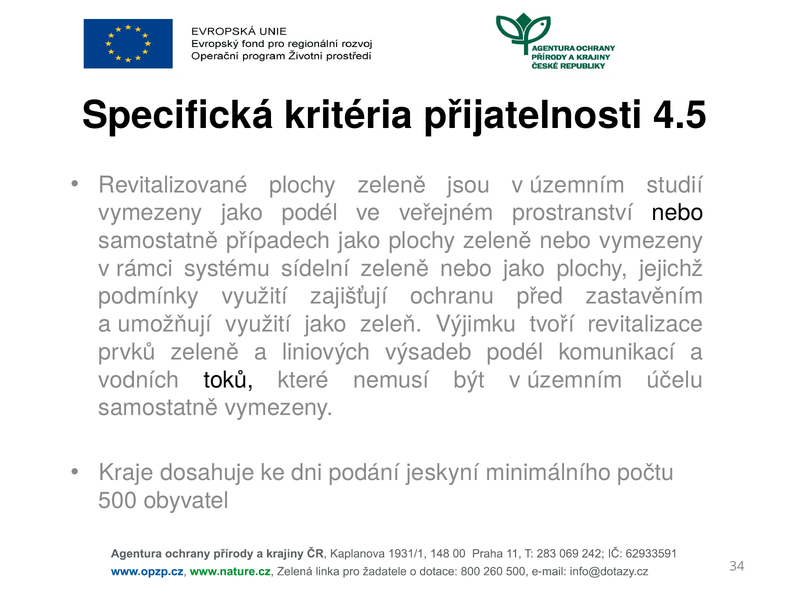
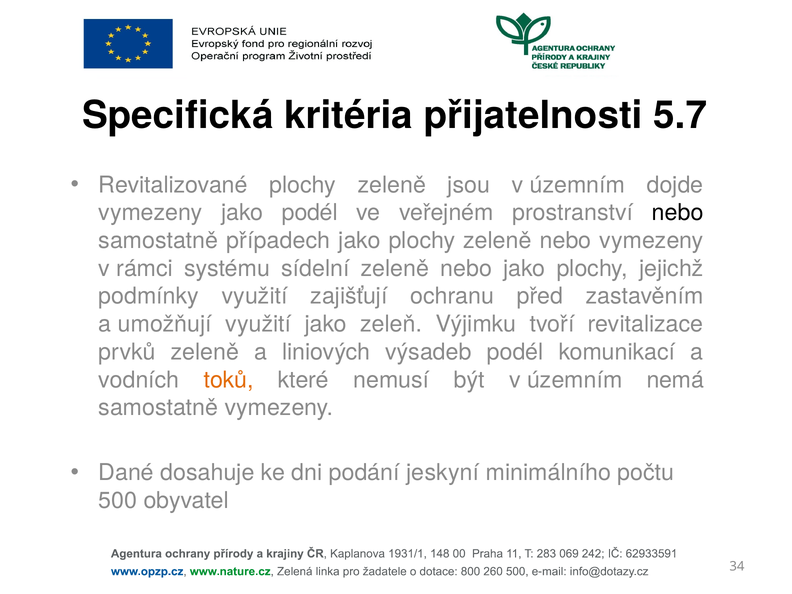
4.5: 4.5 -> 5.7 (680, 116)
studií: studií -> dojde (675, 185)
toků colour: black -> orange (229, 380)
účelu: účelu -> nemá (675, 380)
Kraje: Kraje -> Dané (126, 473)
